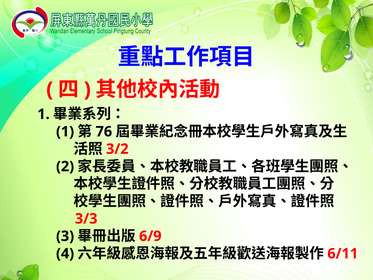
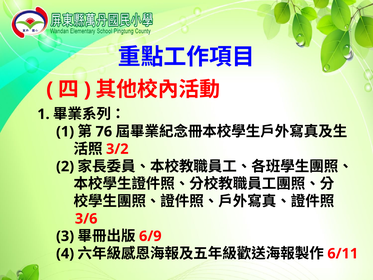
3/3: 3/3 -> 3/6 (86, 219)
